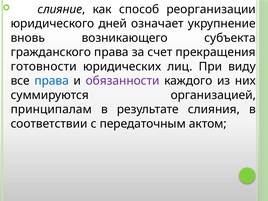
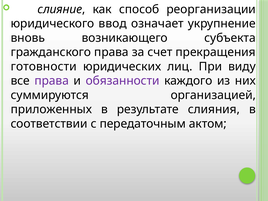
дней: дней -> ввод (113, 24)
права colour: blue -> purple (52, 81)
принципалам: принципалам -> приложенных (51, 109)
